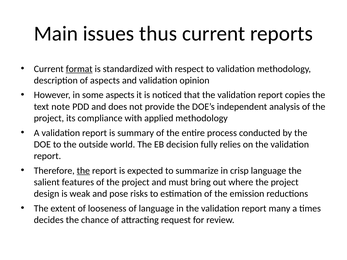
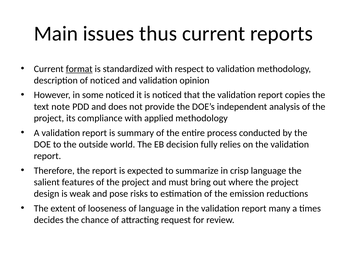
of aspects: aspects -> noticed (105, 80)
some aspects: aspects -> noticed (120, 95)
the underline: present -> none (83, 171)
